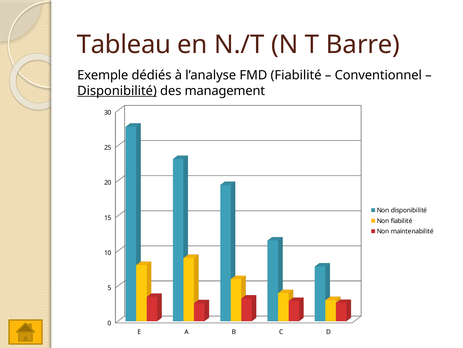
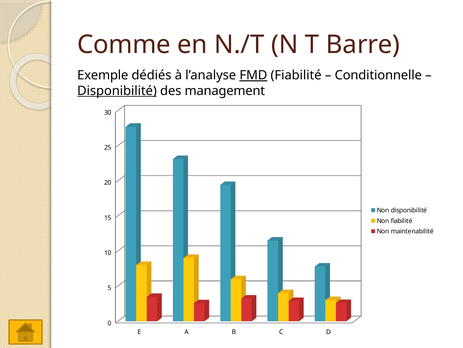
Tableau: Tableau -> Comme (124, 45)
FMD underline: none -> present (253, 75)
Conventionnel: Conventionnel -> Conditionnelle (378, 75)
